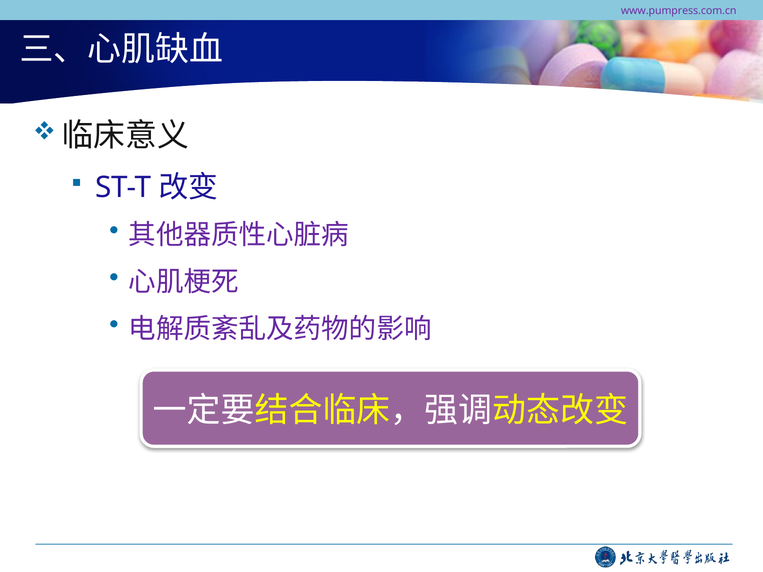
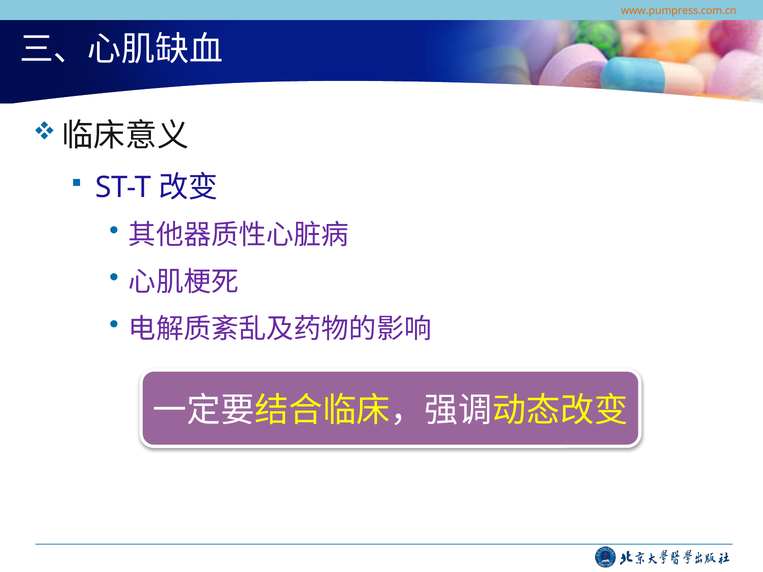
www.pumpress.com.cn colour: purple -> orange (679, 11)
